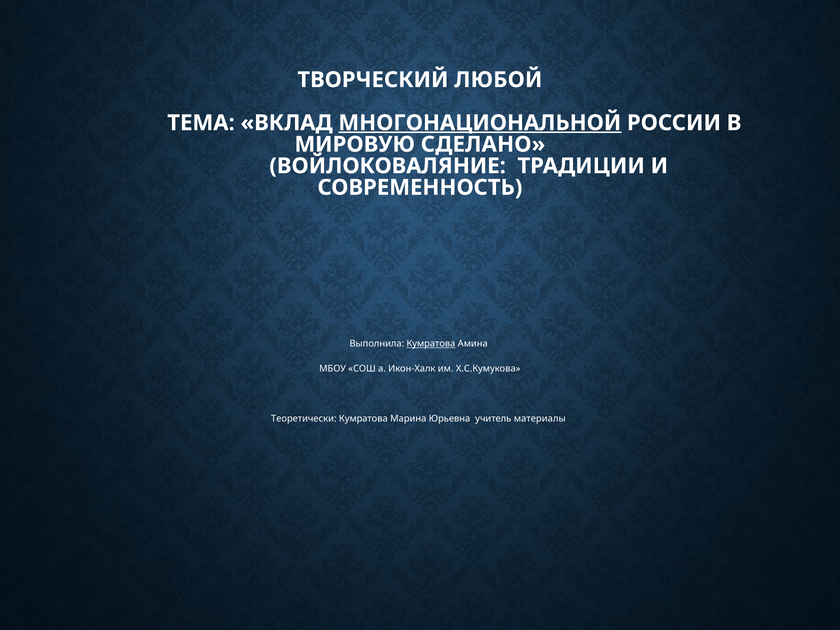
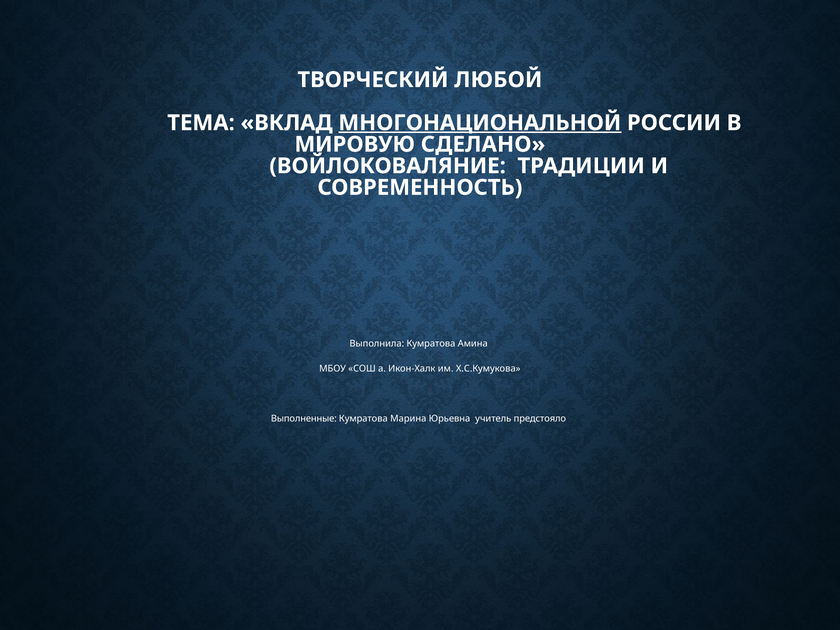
Кумратова underline: present -> none (431, 344)
Теоретически: Теоретически -> Выполненные (304, 419)
материалы: материалы -> предстояло (540, 419)
